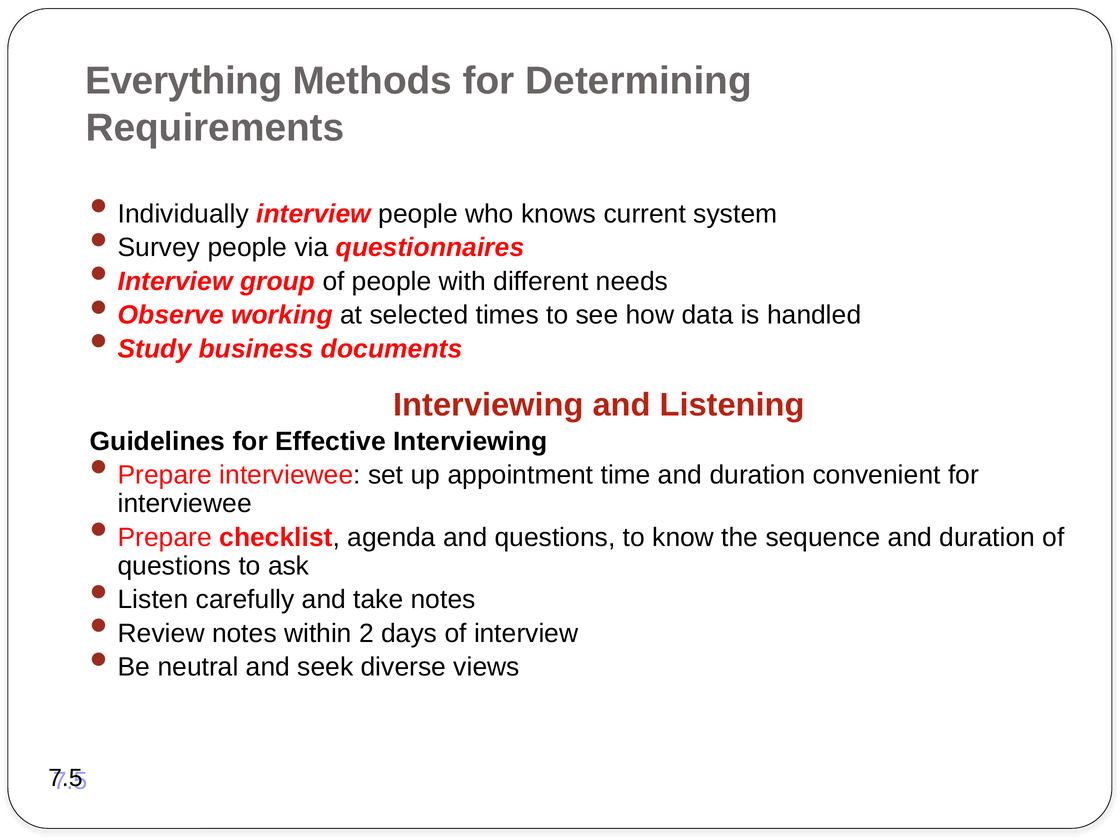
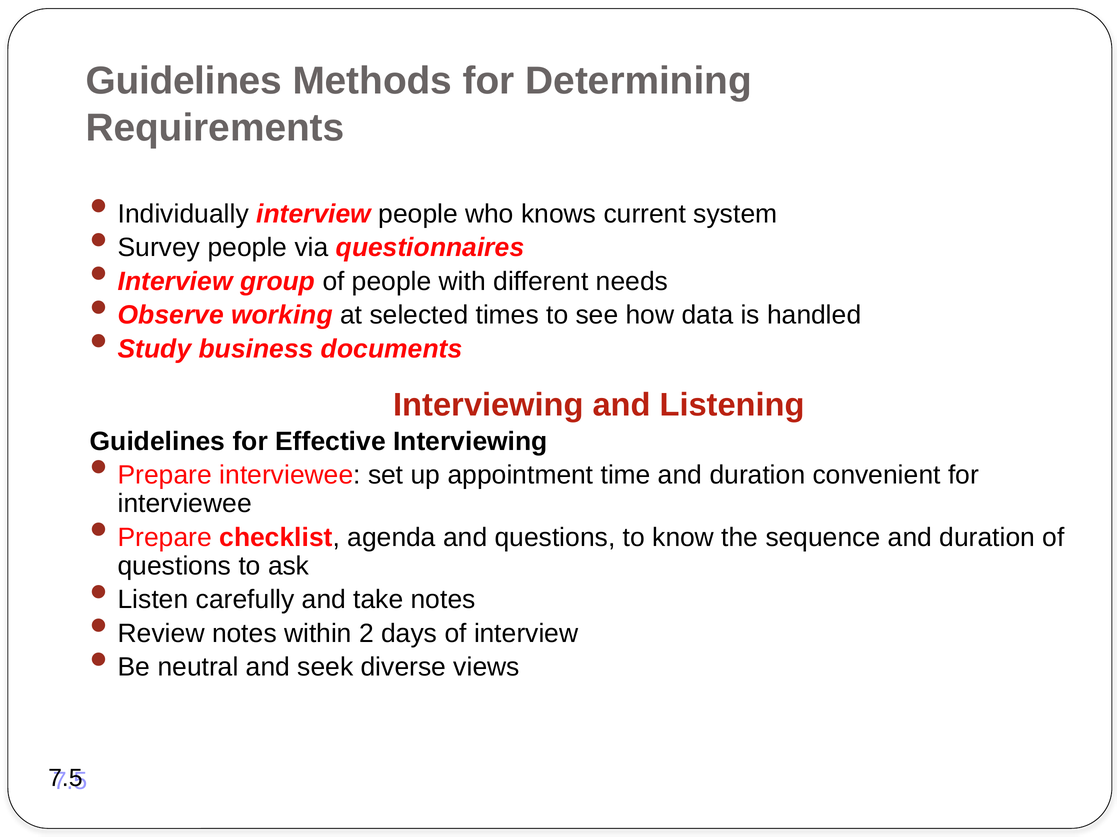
Everything: Everything -> Guidelines (184, 81)
